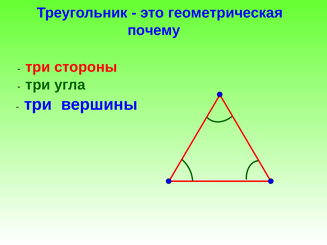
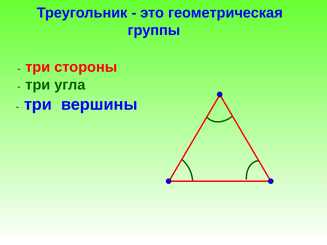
почему: почему -> группы (154, 30)
